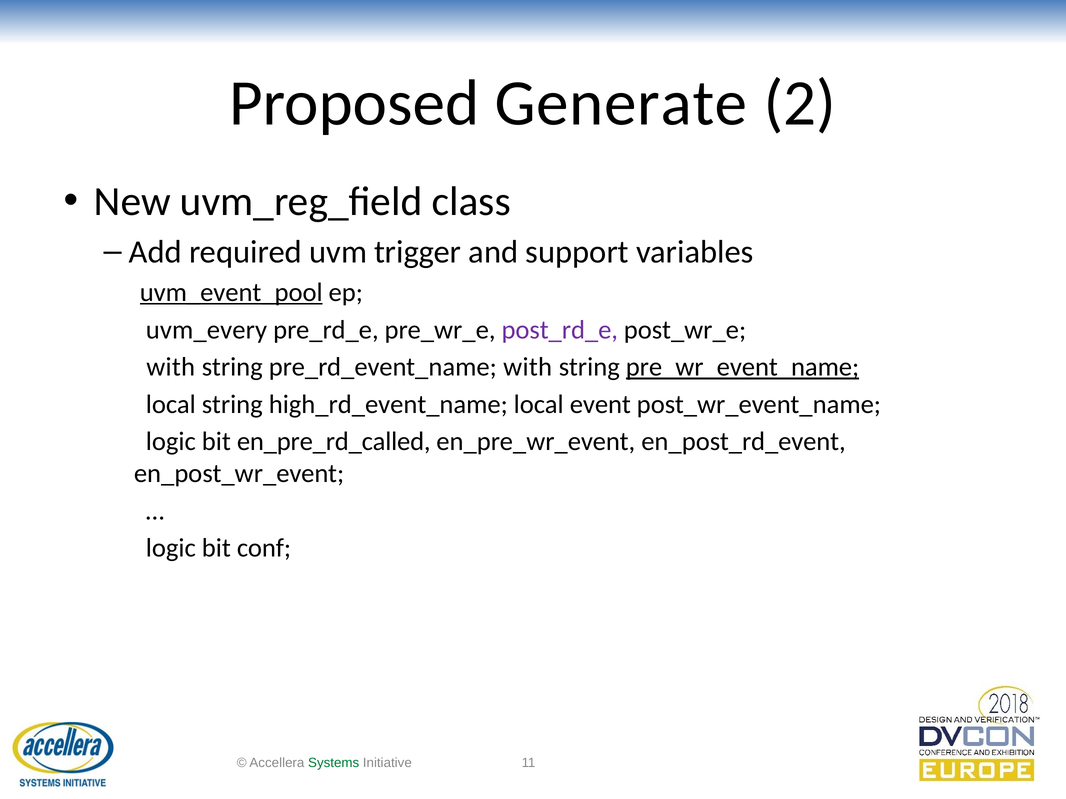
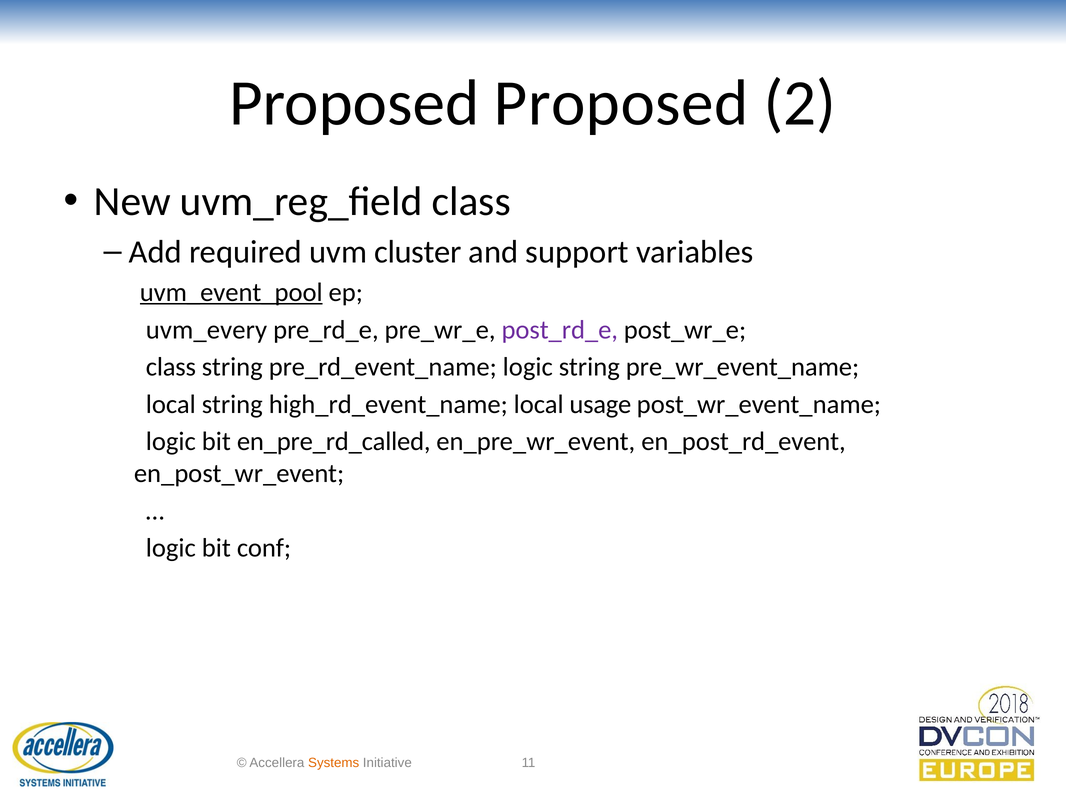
Proposed Generate: Generate -> Proposed (621, 103)
trigger: trigger -> cluster (418, 252)
with: with -> class (171, 367)
pre_rd_event_name with: with -> logic (528, 367)
pre_wr_event_name underline: present -> none (742, 367)
event: event -> usage (600, 405)
Systems colour: green -> orange (334, 763)
